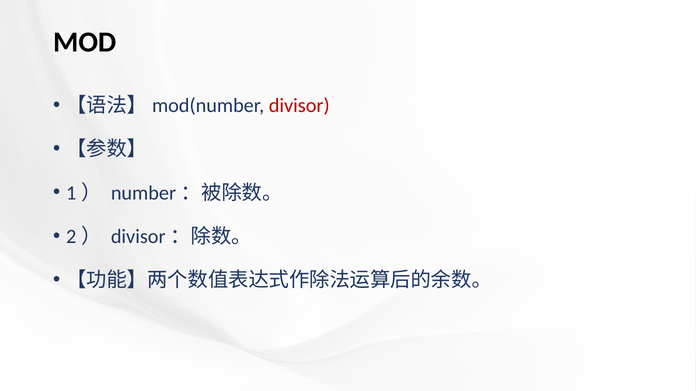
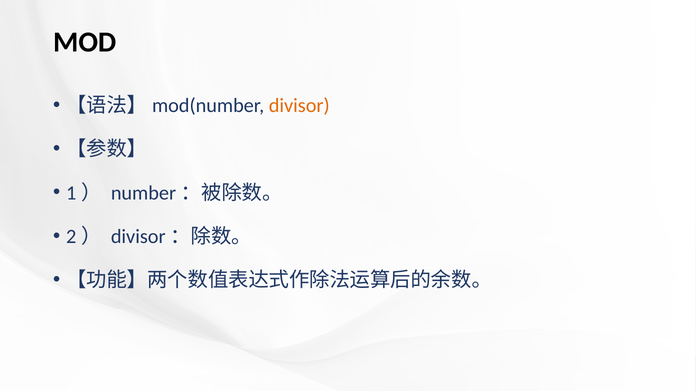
divisor colour: red -> orange (299, 106)
